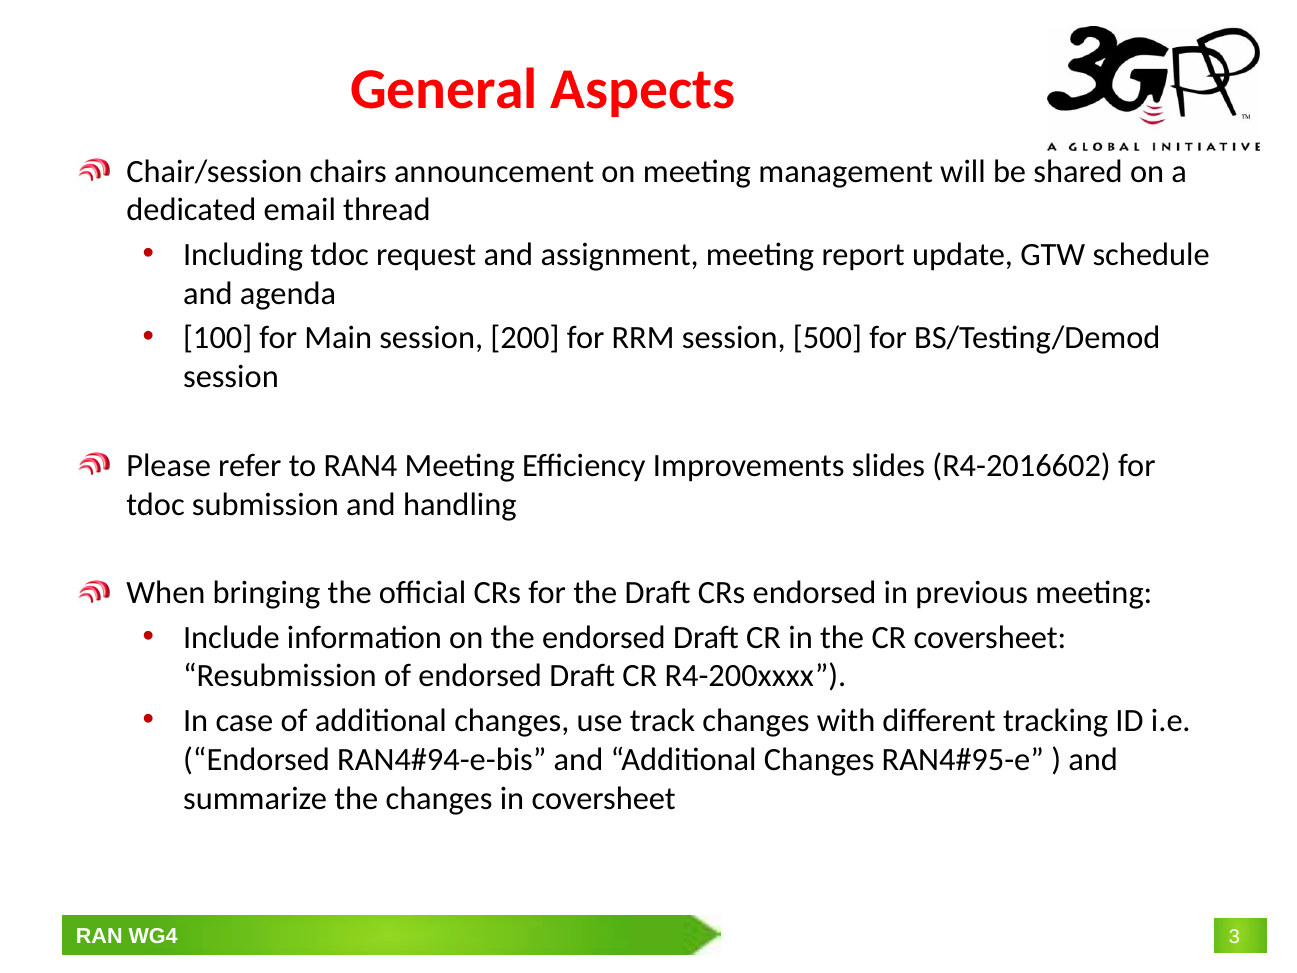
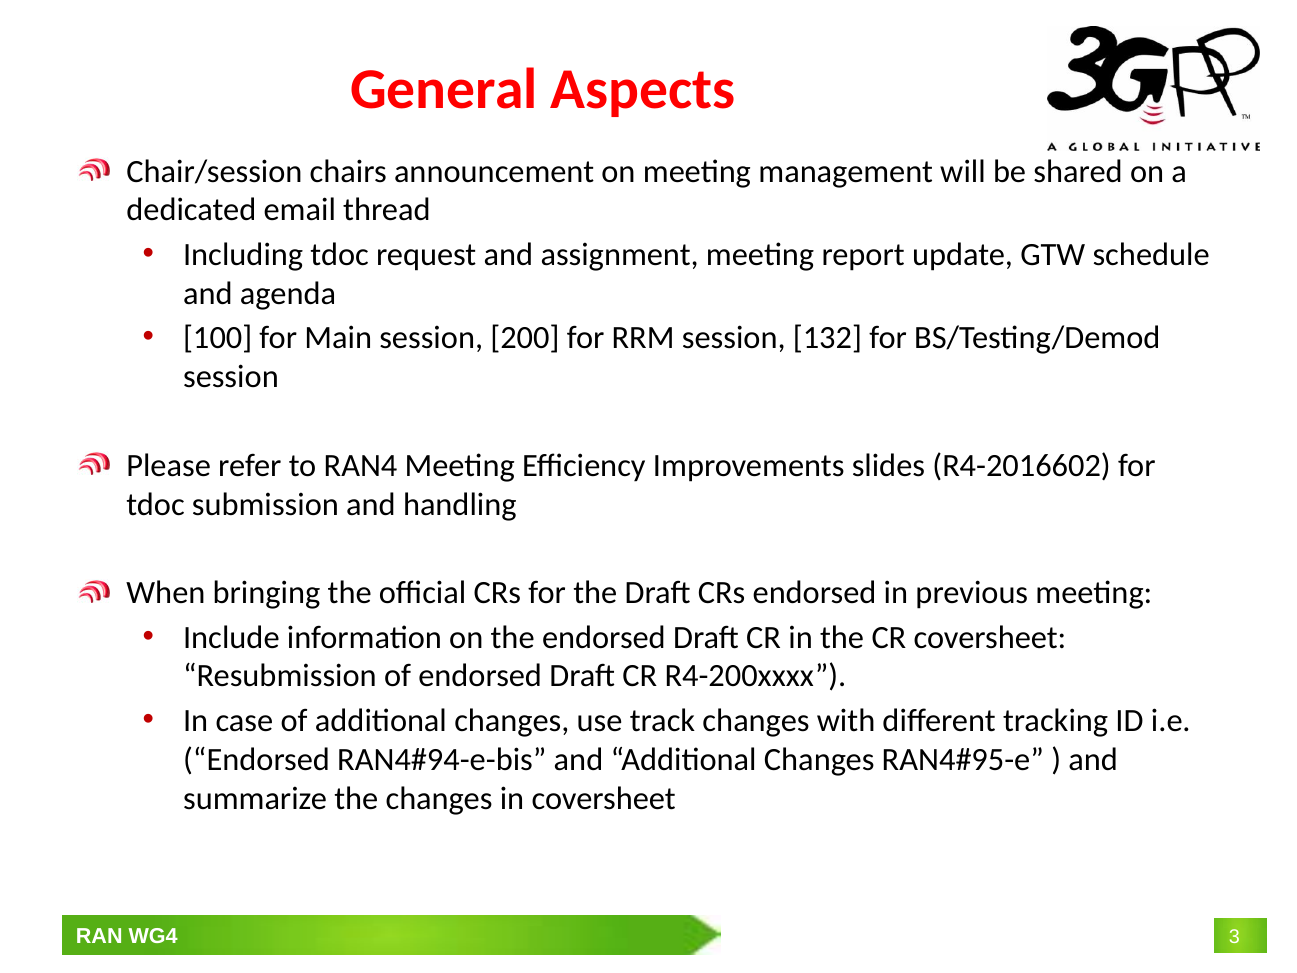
500: 500 -> 132 (827, 338)
